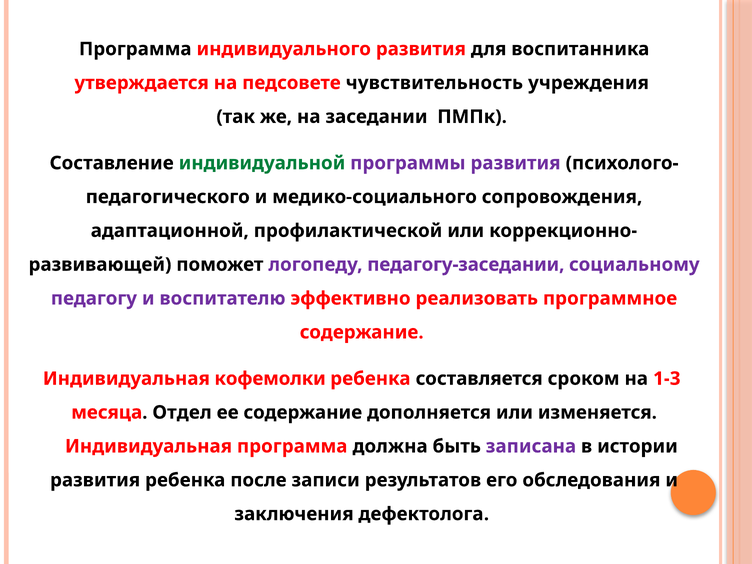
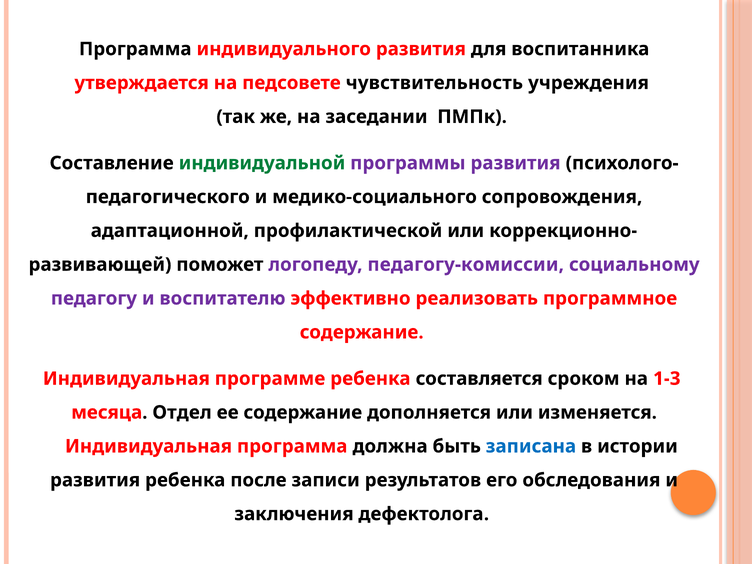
педагогу-заседании: педагогу-заседании -> педагогу-комиссии (466, 265)
кофемолки: кофемолки -> программе (270, 379)
записана colour: purple -> blue (531, 446)
